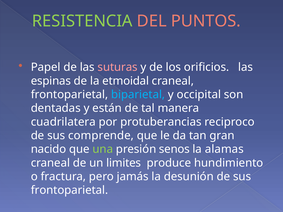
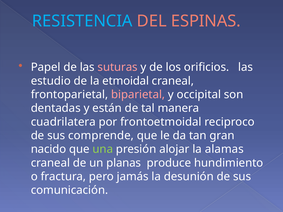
RESISTENCIA colour: light green -> light blue (82, 21)
PUNTOS: PUNTOS -> ESPINAS (206, 21)
espinas: espinas -> estudio (51, 81)
biparietal colour: light blue -> pink (138, 95)
protuberancias: protuberancias -> frontoetmoidal (161, 122)
senos: senos -> alojar (174, 149)
limites: limites -> planas (124, 163)
frontoparietal: frontoparietal -> comunicación (69, 190)
